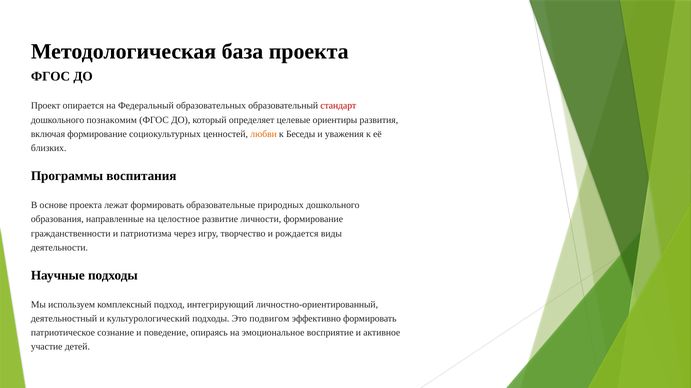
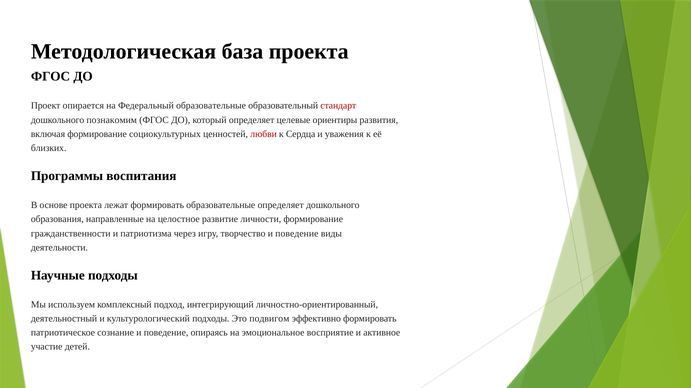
Федеральный образовательных: образовательных -> образовательные (211, 106)
любви colour: orange -> red (264, 134)
Беседы: Беседы -> Сердца (301, 134)
образовательные природных: природных -> определяет (281, 206)
творчество и рождается: рождается -> поведение (297, 234)
